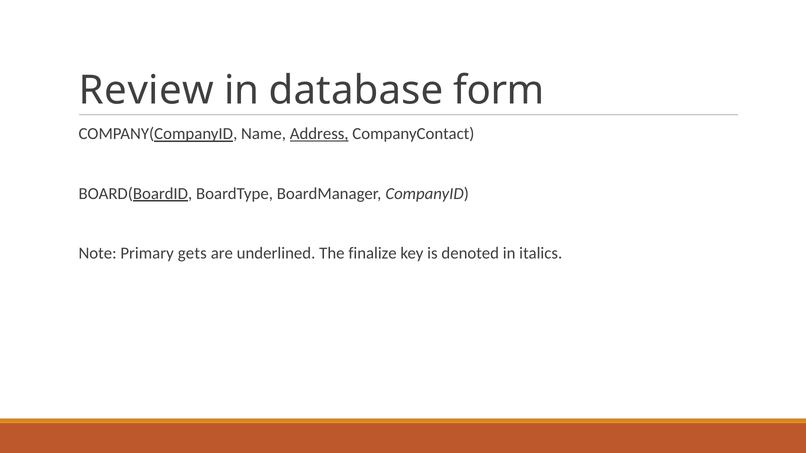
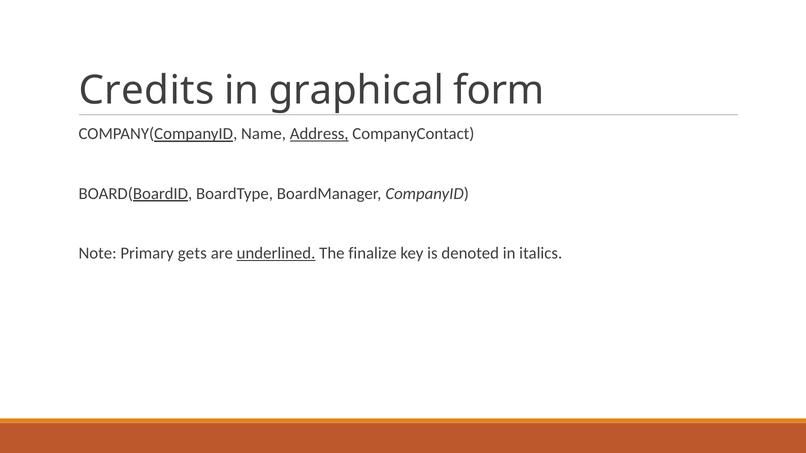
Review: Review -> Credits (147, 90)
database: database -> graphical (356, 90)
underlined underline: none -> present (276, 254)
